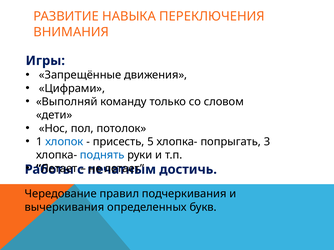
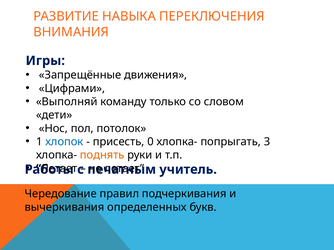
5: 5 -> 0 (150, 142)
поднять colour: blue -> orange (102, 155)
достичь: достичь -> учитель (188, 170)
